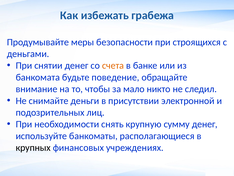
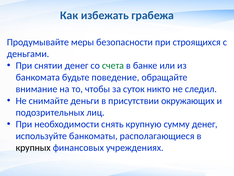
счета colour: orange -> green (113, 65)
мало: мало -> суток (134, 89)
электронной: электронной -> окружающих (188, 101)
